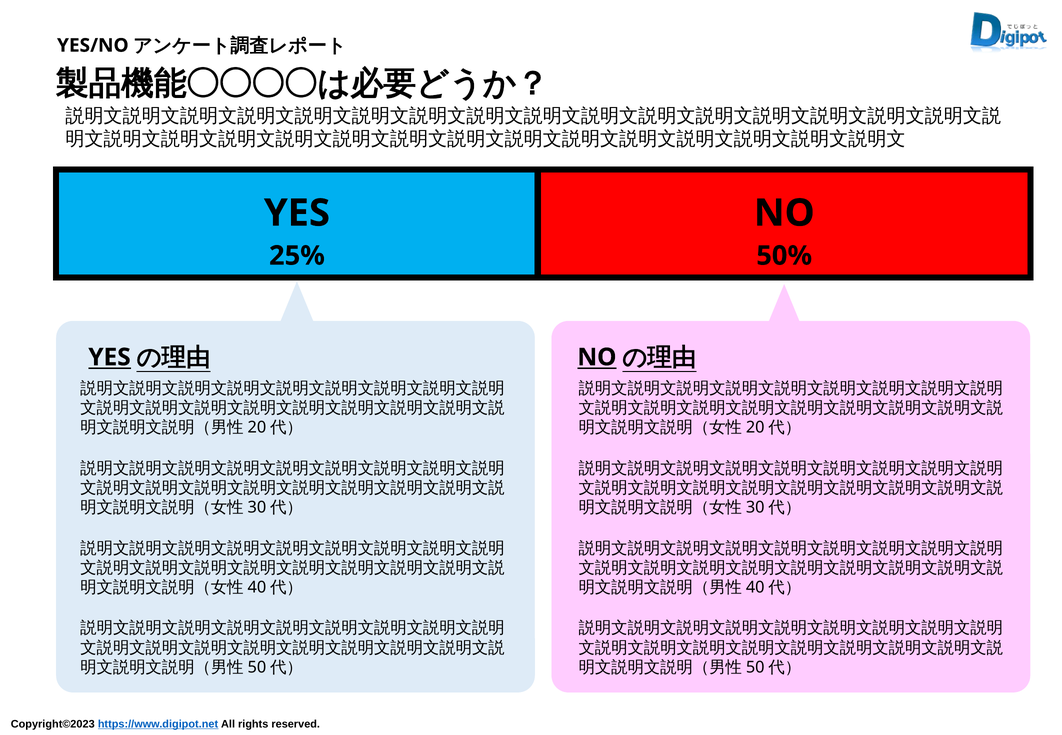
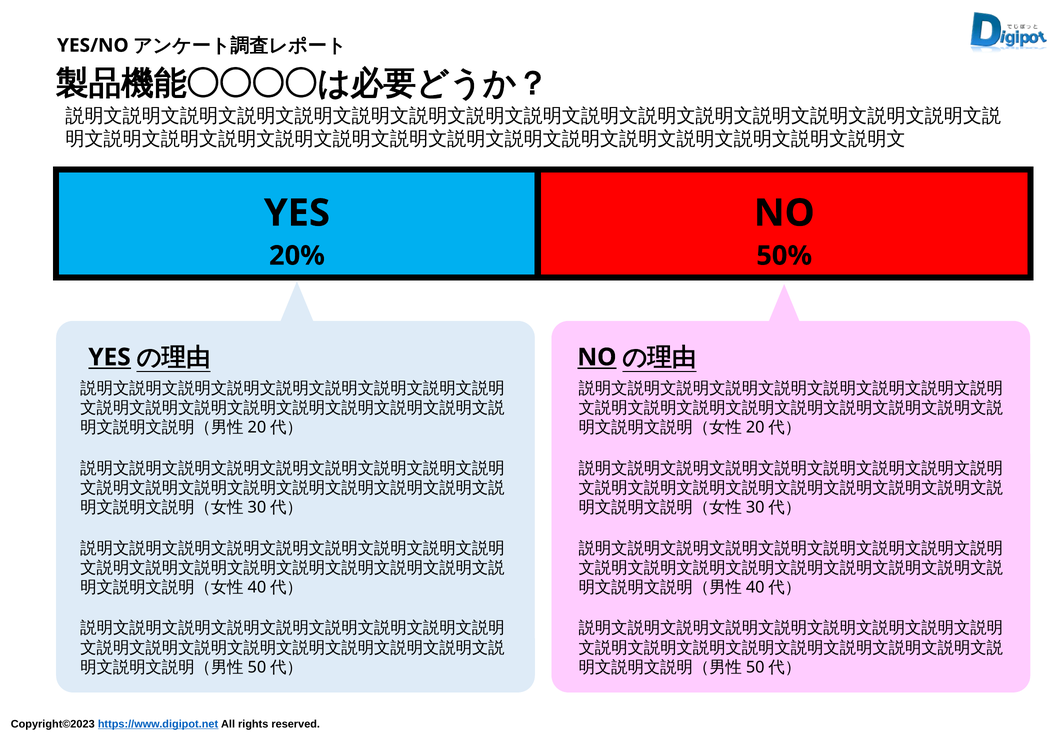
25%: 25% -> 20% (297, 256)
